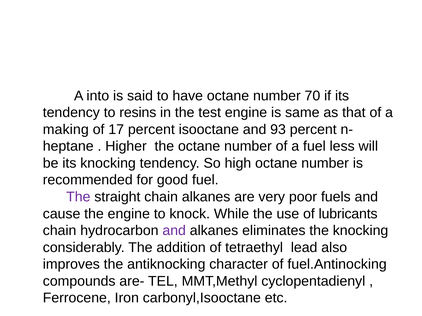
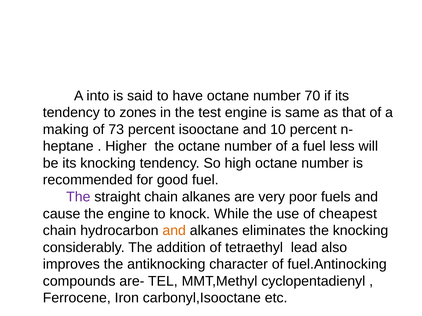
resins: resins -> zones (138, 113)
17: 17 -> 73 (116, 130)
93: 93 -> 10 (278, 130)
lubricants: lubricants -> cheapest (348, 214)
and colour: purple -> orange (174, 231)
